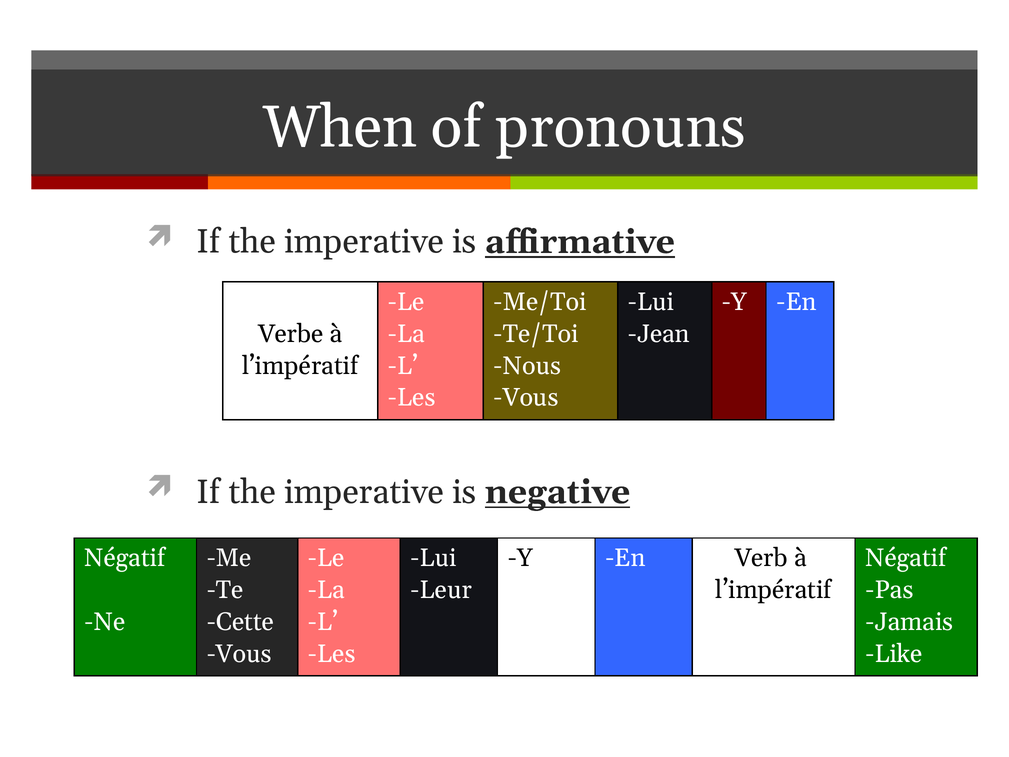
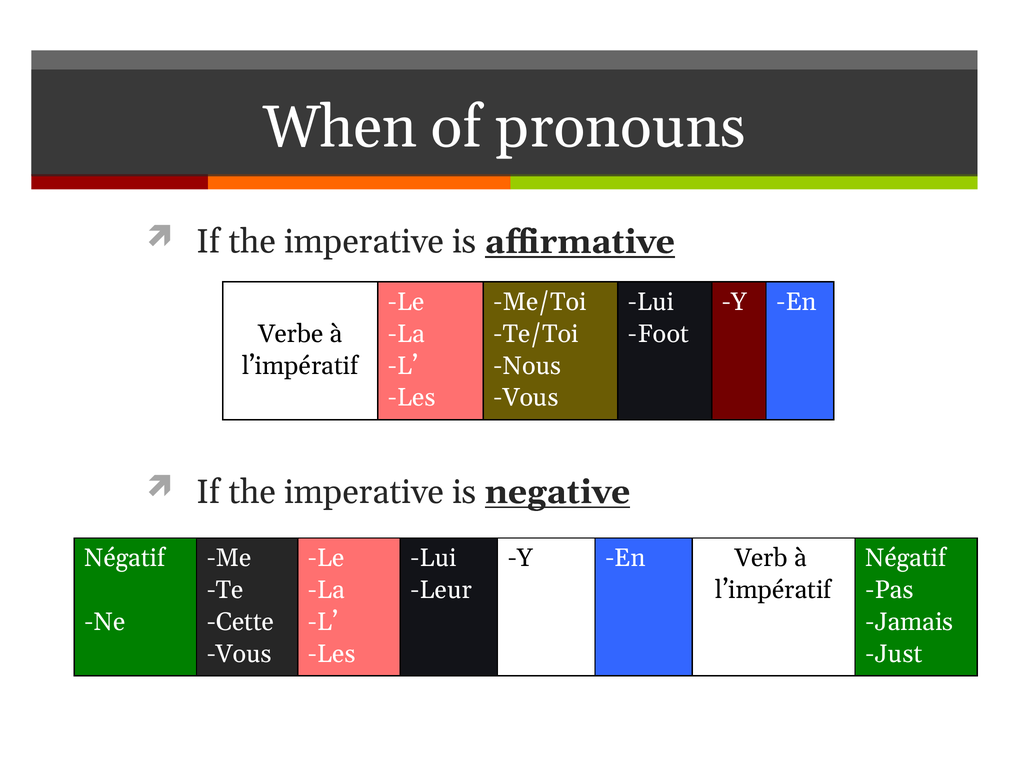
Jean: Jean -> Foot (659, 334)
Like: Like -> Just (894, 654)
